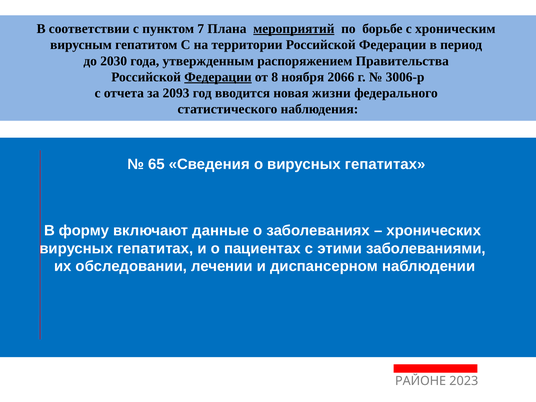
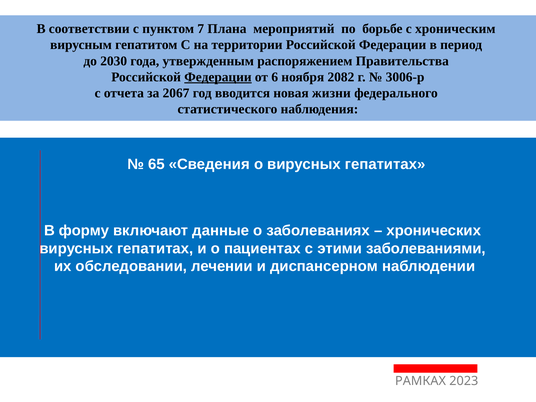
мероприятий underline: present -> none (294, 29)
8: 8 -> 6 (275, 77)
2066: 2066 -> 2082 (341, 77)
2093: 2093 -> 2067 (176, 93)
РАЙОНЕ: РАЙОНЕ -> РАМКАХ (421, 381)
